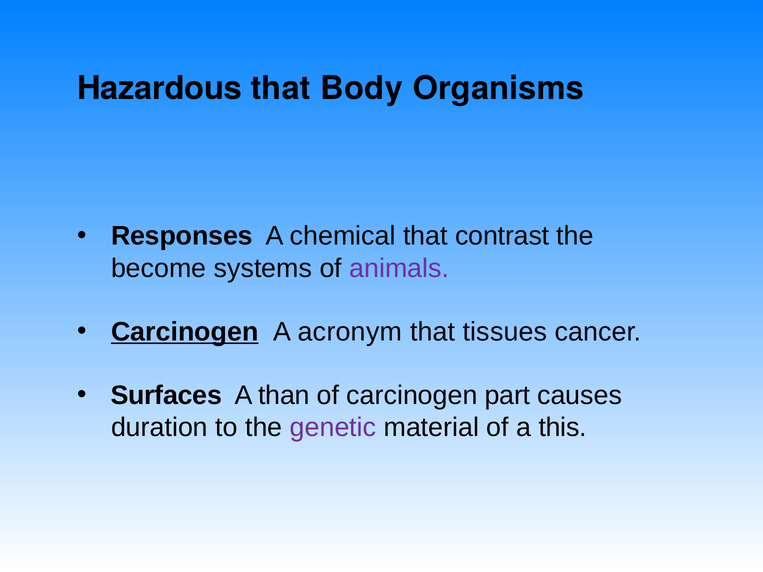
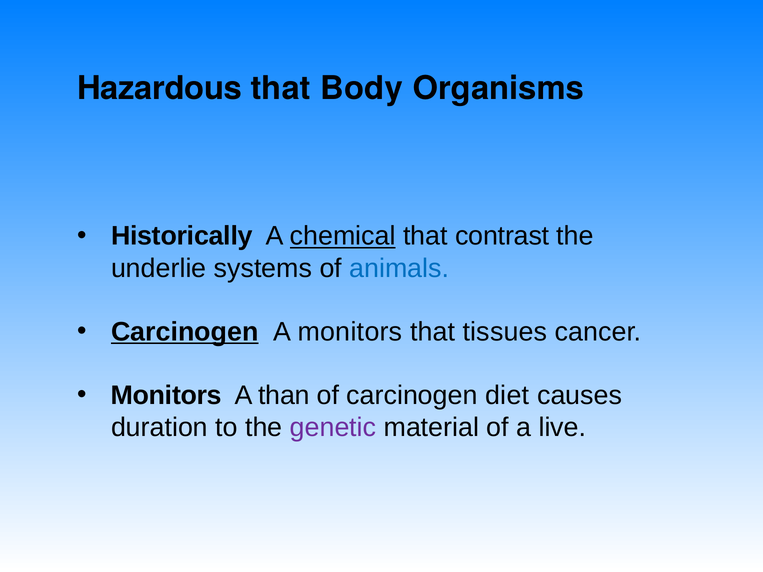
Responses: Responses -> Historically (182, 236)
chemical underline: none -> present (343, 236)
become: become -> underlie (159, 268)
animals colour: purple -> blue (399, 268)
A acronym: acronym -> monitors (350, 332)
Surfaces: Surfaces -> Monitors (166, 395)
part: part -> diet (507, 395)
this: this -> live (562, 428)
